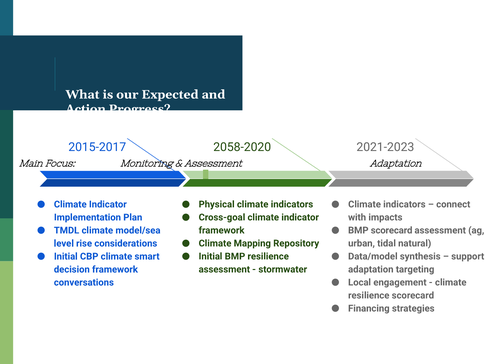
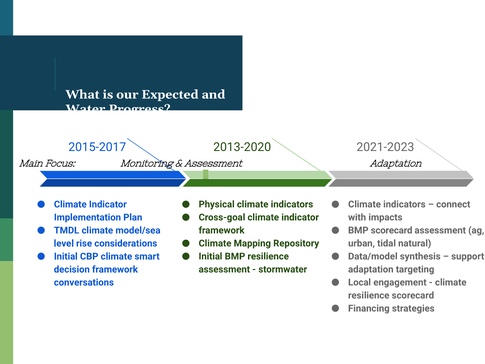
Action: Action -> Water (86, 109)
2058-2020: 2058-2020 -> 2013-2020 (242, 147)
